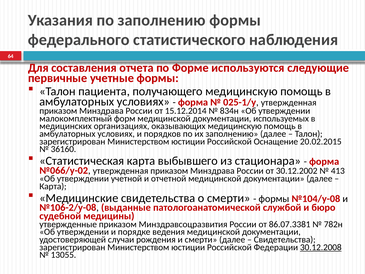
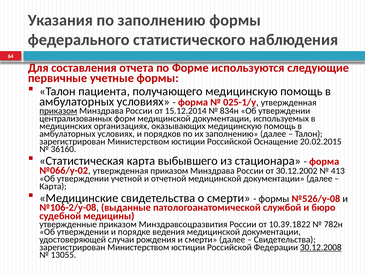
приказом underline: none -> present (58, 111)
малокомплектный: малокомплектный -> централизованных (76, 118)
№104/у-08: №104/у-08 -> №526/у-08 (316, 199)
86.07.3381: 86.07.3381 -> 10.39.1822 (290, 224)
